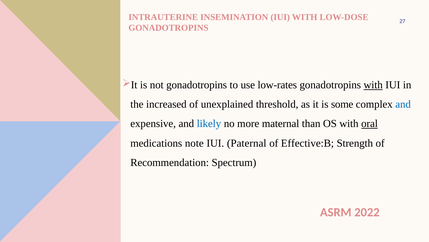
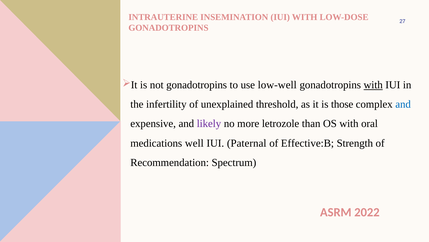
low-rates: low-rates -> low-well (277, 85)
increased: increased -> infertility (166, 104)
some: some -> those (342, 104)
likely colour: blue -> purple (209, 123)
maternal: maternal -> letrozole (281, 123)
oral underline: present -> none (370, 123)
note: note -> well (194, 143)
